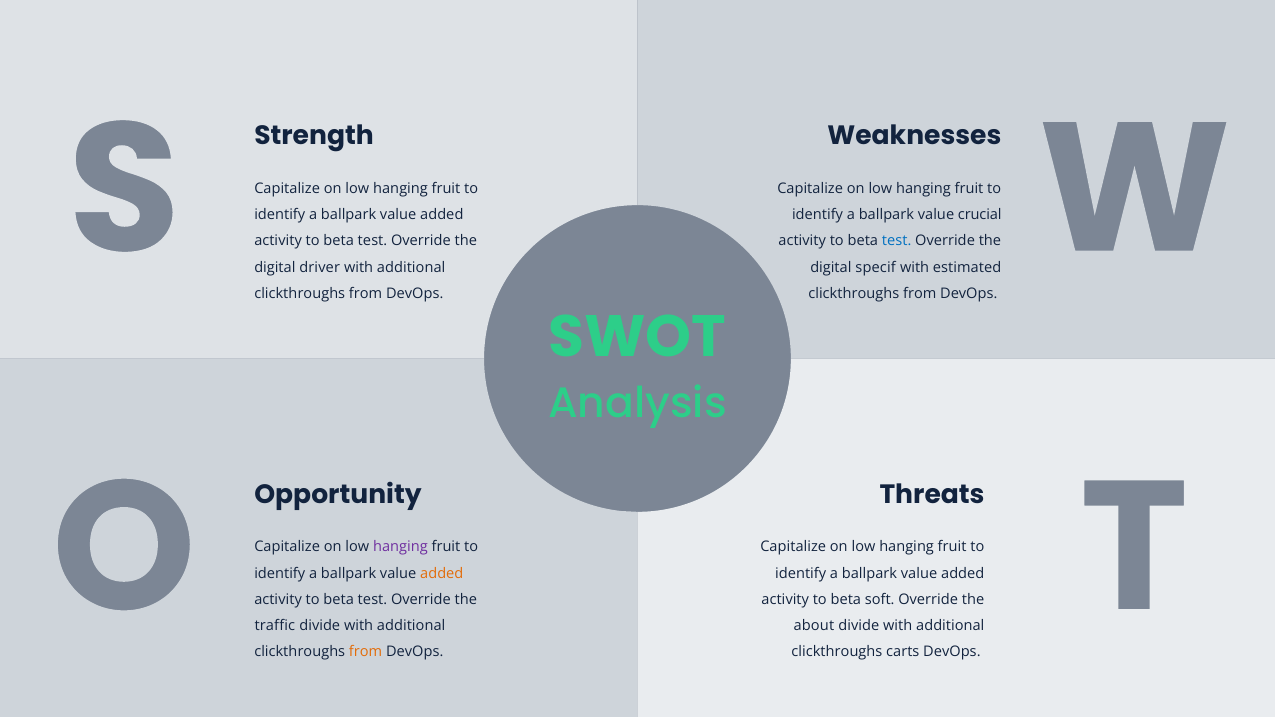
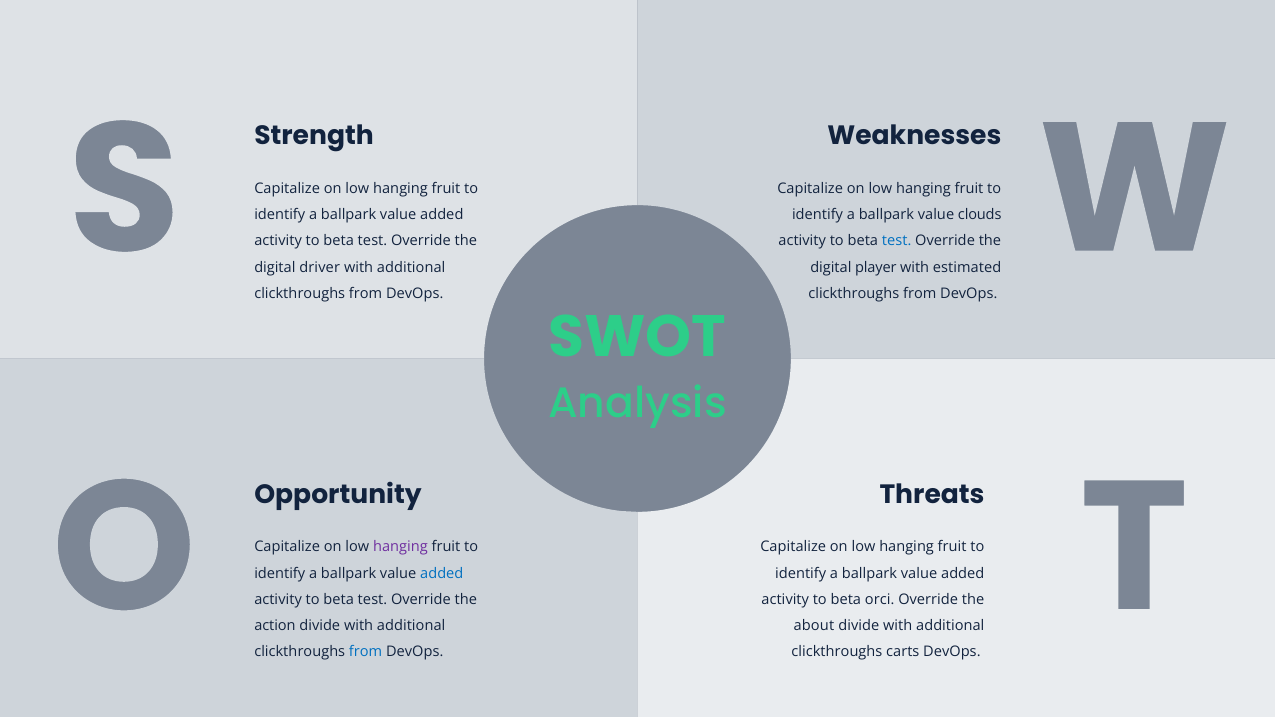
crucial: crucial -> clouds (980, 215)
specif: specif -> player (876, 267)
added colour: orange -> blue (442, 573)
soft: soft -> orci (880, 600)
traffic: traffic -> action (275, 626)
from colour: orange -> blue (366, 652)
